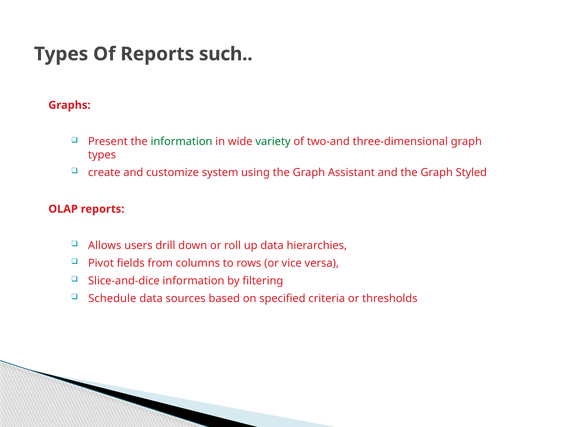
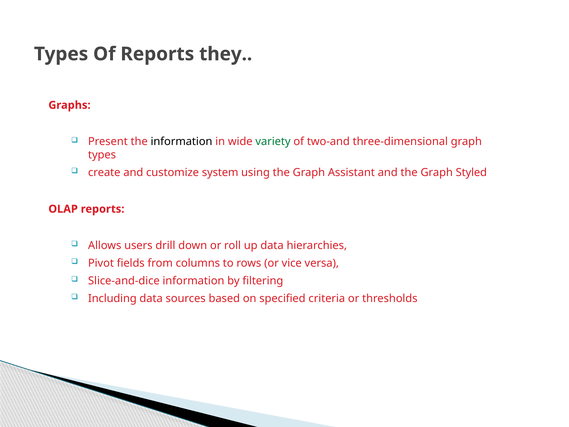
such: such -> they (226, 54)
information colour: green -> black (182, 142)
Schedule: Schedule -> Including (112, 298)
